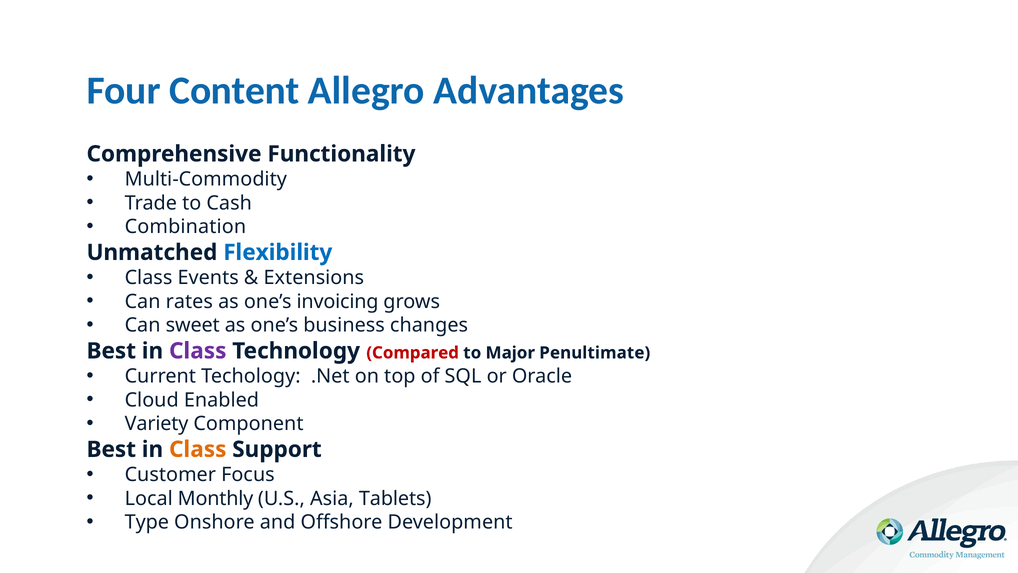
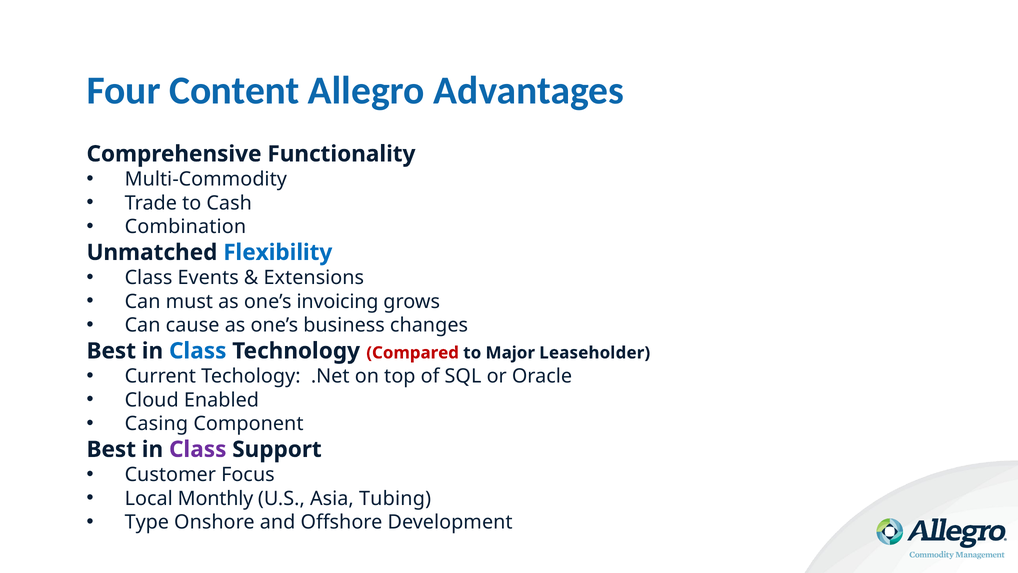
rates: rates -> must (189, 301)
sweet: sweet -> cause (193, 325)
Class colour: purple -> blue (198, 351)
Penultimate: Penultimate -> Leaseholder (595, 353)
Variety: Variety -> Casing (156, 424)
Class colour: orange -> purple (198, 449)
Tablets: Tablets -> Tubing (395, 498)
